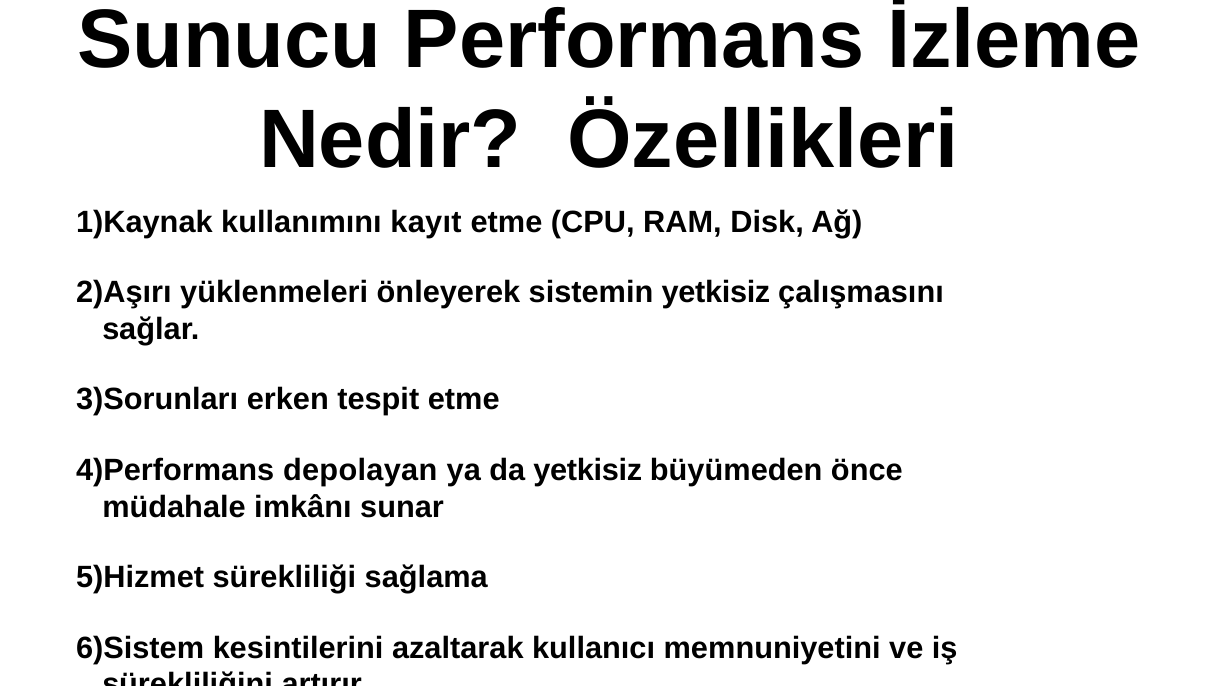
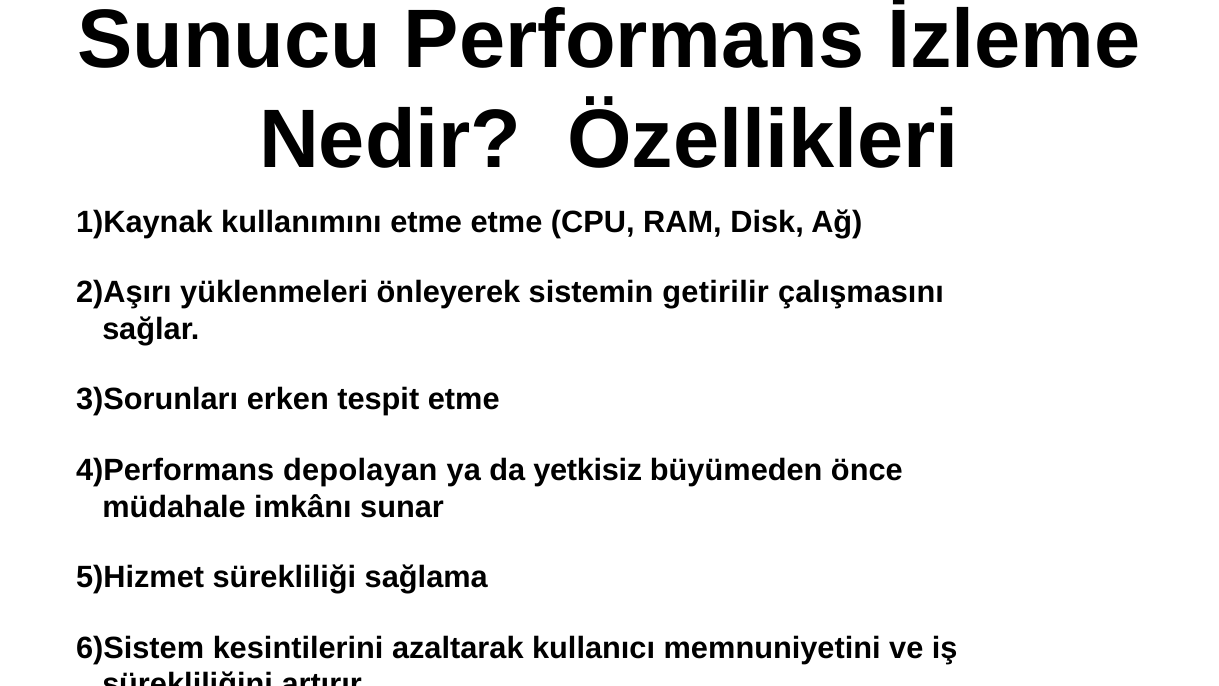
kullanımını kayıt: kayıt -> etme (426, 222)
sistemin yetkisiz: yetkisiz -> getirilir (716, 292)
